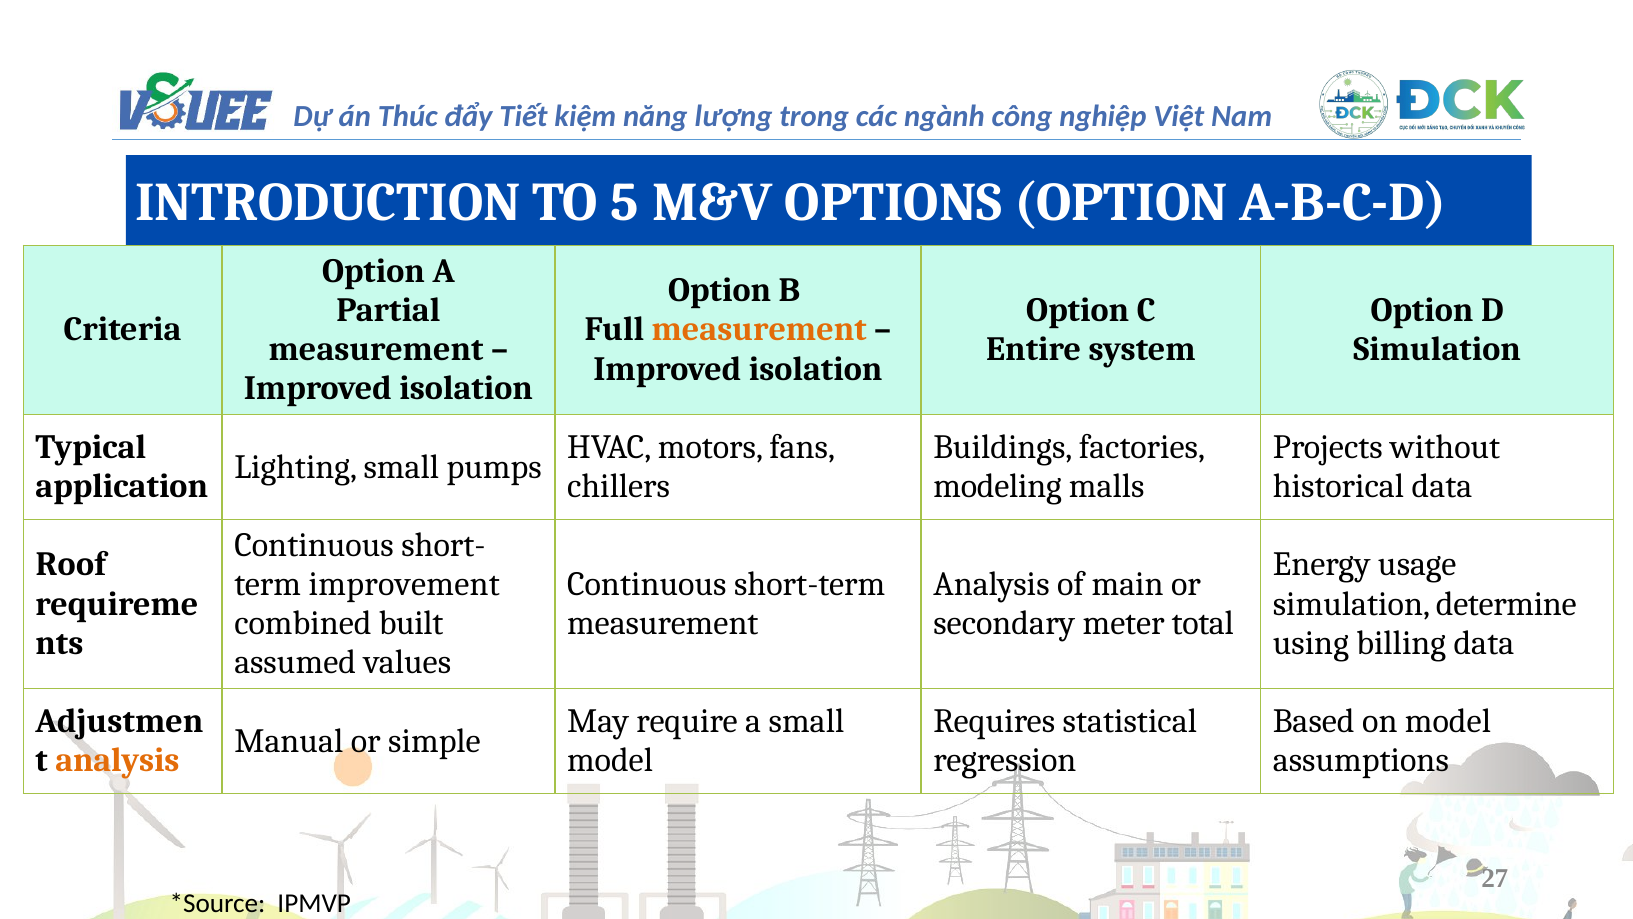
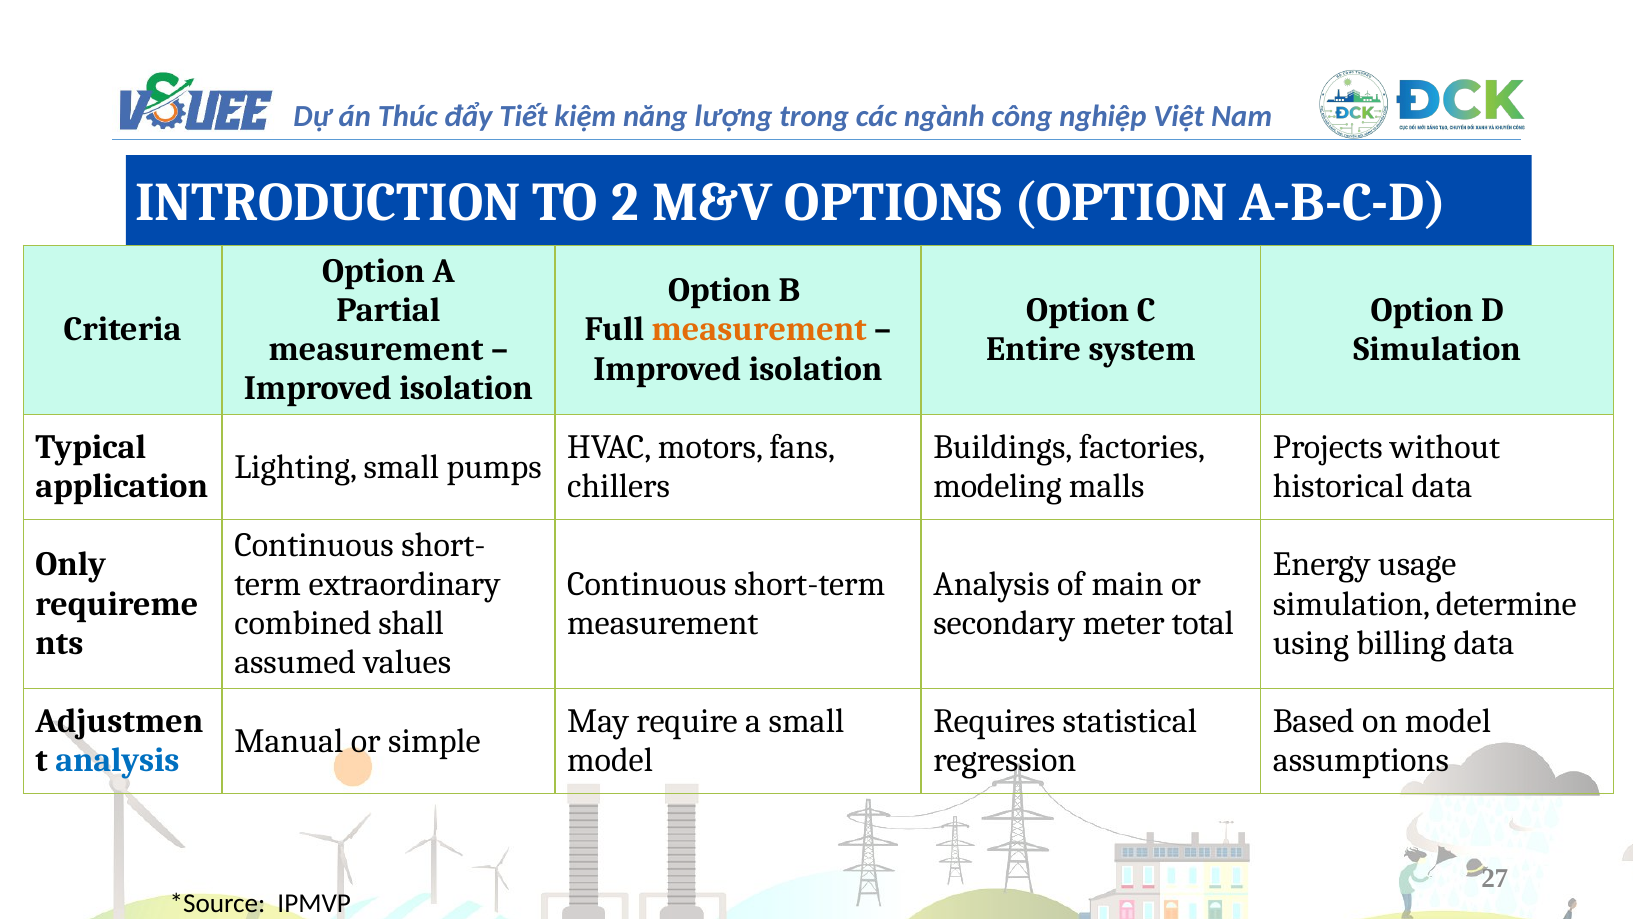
5: 5 -> 2 (625, 202)
Roof: Roof -> Only (71, 564)
improvement: improvement -> extraordinary (405, 584)
built: built -> shall (411, 623)
analysis colour: orange -> blue (117, 760)
